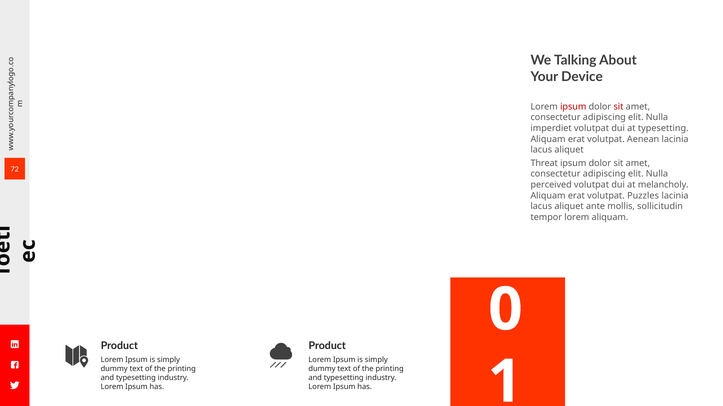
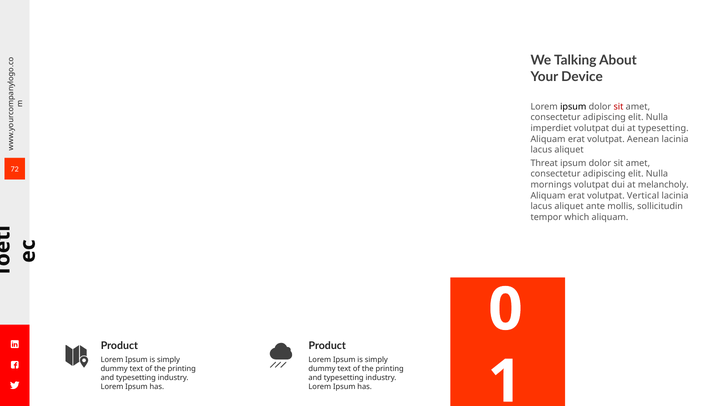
ipsum colour: red -> black (573, 107)
perceived: perceived -> mornings (551, 185)
Puzzles: Puzzles -> Vertical (643, 196)
tempor lorem: lorem -> which (577, 218)
